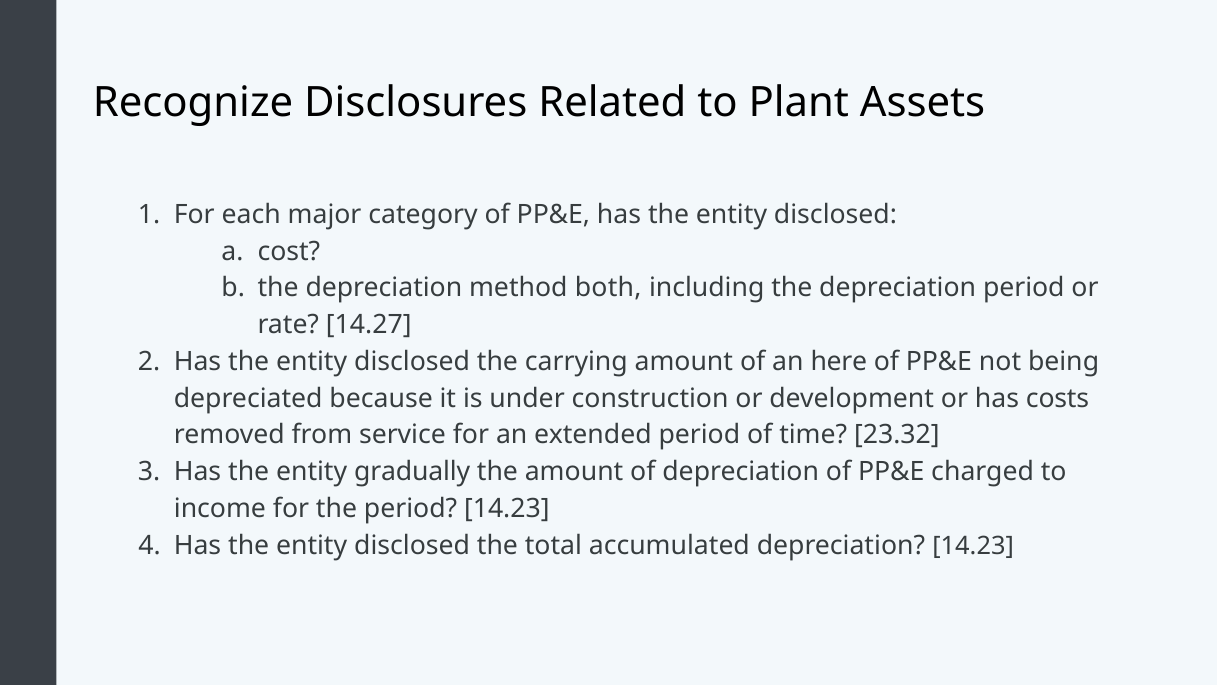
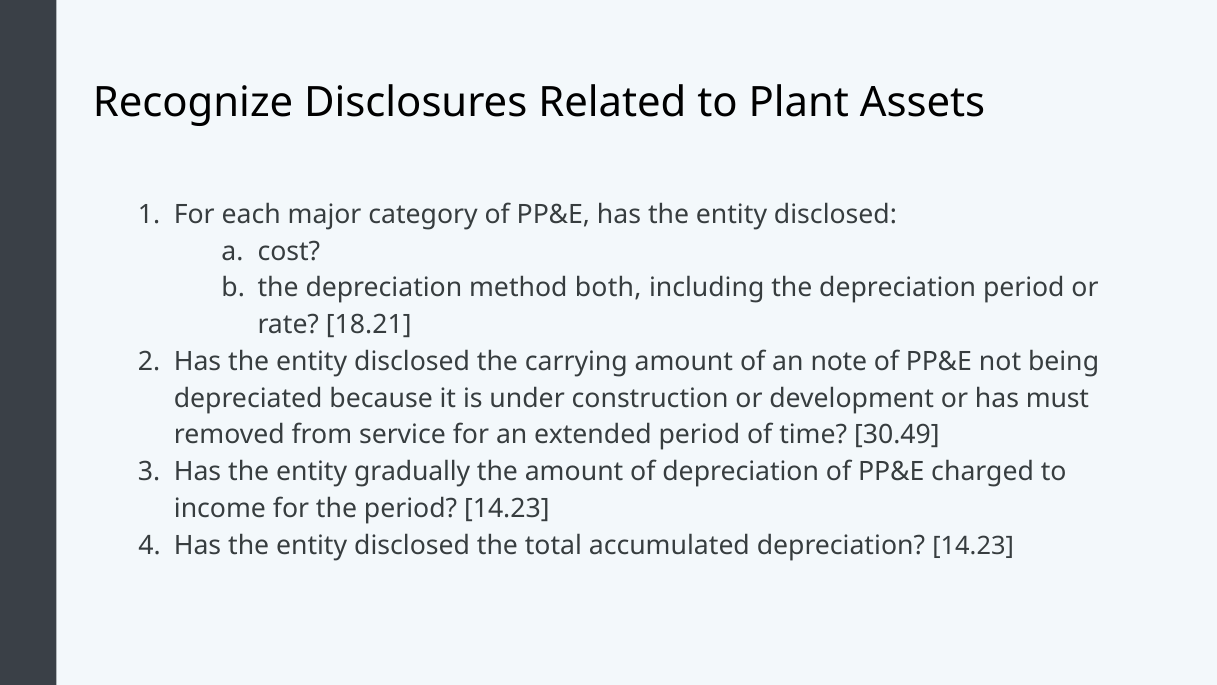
14.27: 14.27 -> 18.21 (369, 325)
here: here -> note (839, 361)
costs: costs -> must (1057, 398)
23.32: 23.32 -> 30.49 (897, 435)
